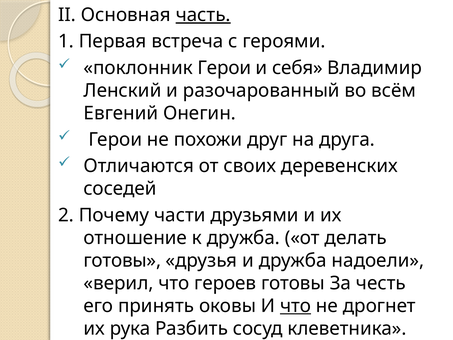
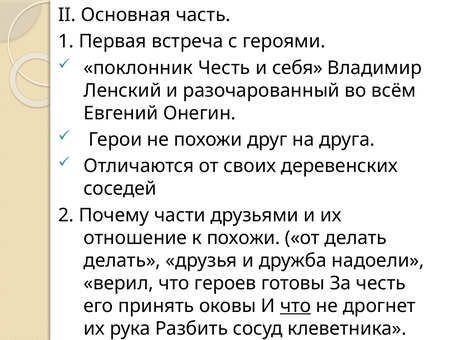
часть underline: present -> none (203, 15)
поклонник Герои: Герои -> Честь (224, 68)
к дружба: дружба -> похожи (243, 238)
готовы: готовы -> делать (122, 260)
